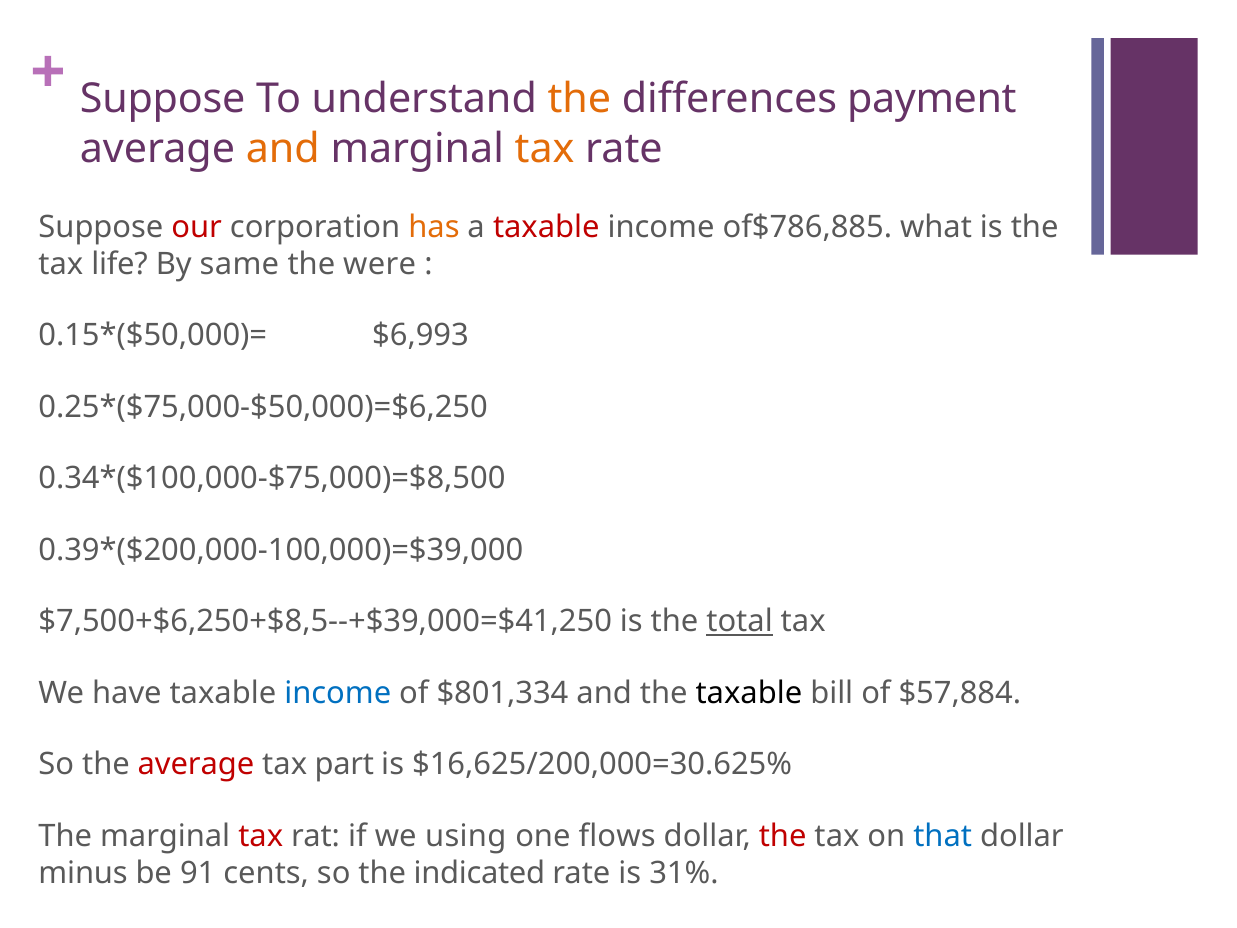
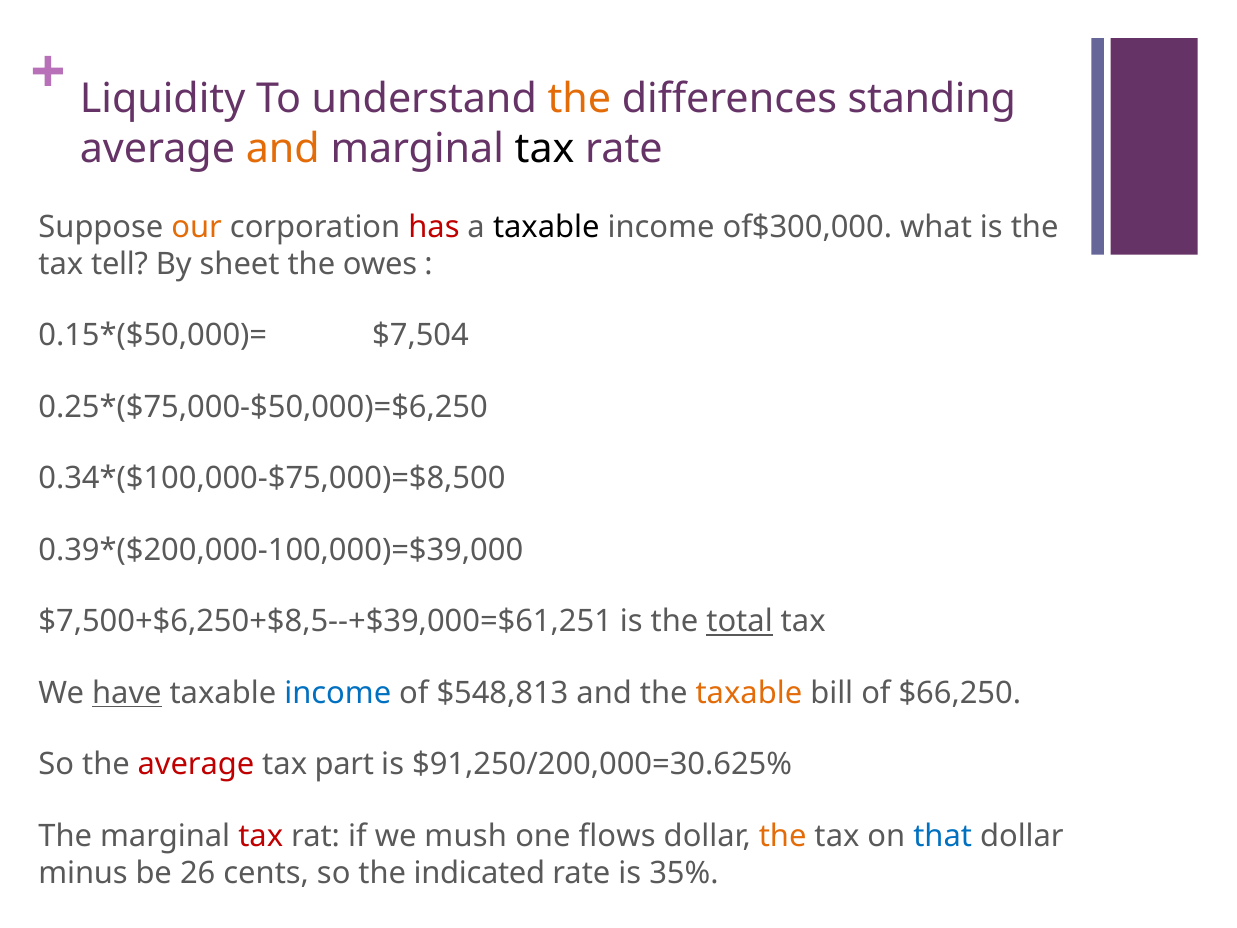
Suppose: Suppose -> Liquidity (163, 99)
payment: payment -> standing (932, 99)
tax colour: orange -> black (545, 149)
our colour: red -> orange (197, 227)
has colour: orange -> red (434, 227)
taxable colour: red -> black (546, 227)
of$786,885: of$786,885 -> of$300,000 (807, 227)
life: life -> tell (120, 264)
same: same -> sheet (240, 264)
were: were -> owes (380, 264)
$6,993: $6,993 -> $7,504 (420, 336)
$7,500+$6,250+$8,5--+$39,000=$41,250: $7,500+$6,250+$8,5--+$39,000=$41,250 -> $7,500+$6,250+$8,5--+$39,000=$61,251 (325, 622)
have underline: none -> present (127, 693)
$801,334: $801,334 -> $548,813 (502, 693)
taxable colour: black -> orange (749, 693)
$57,884: $57,884 -> $66,250 (960, 693)
$16,625/200,000=30.625%: $16,625/200,000=30.625% -> $91,250/200,000=30.625% (602, 765)
using: using -> mush (466, 836)
the colour: red -> orange (783, 836)
91: 91 -> 26 (198, 873)
31%: 31% -> 35% (684, 873)
